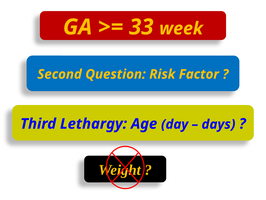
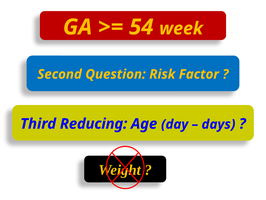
33: 33 -> 54 (141, 27)
Lethargy: Lethargy -> Reducing (94, 124)
